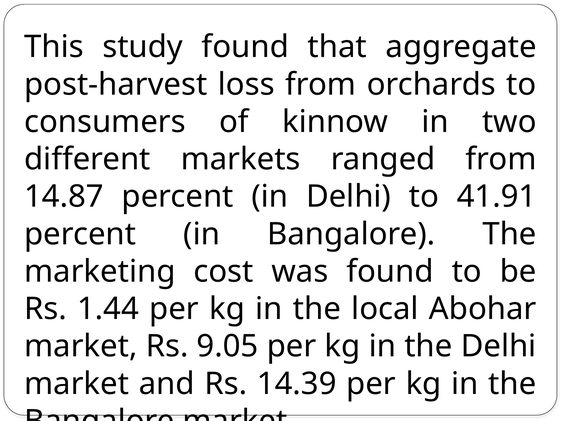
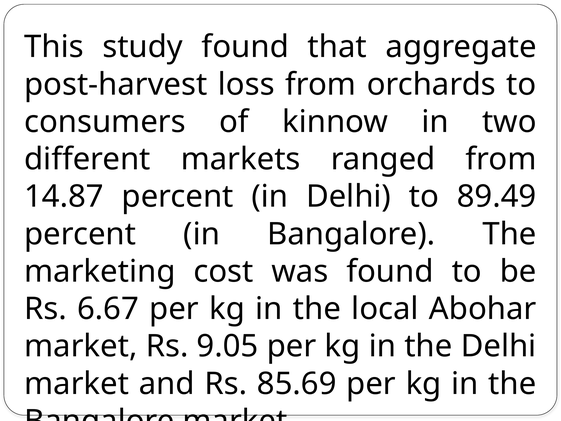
41.91: 41.91 -> 89.49 (497, 197)
1.44: 1.44 -> 6.67 (108, 309)
14.39: 14.39 -> 85.69 (297, 384)
